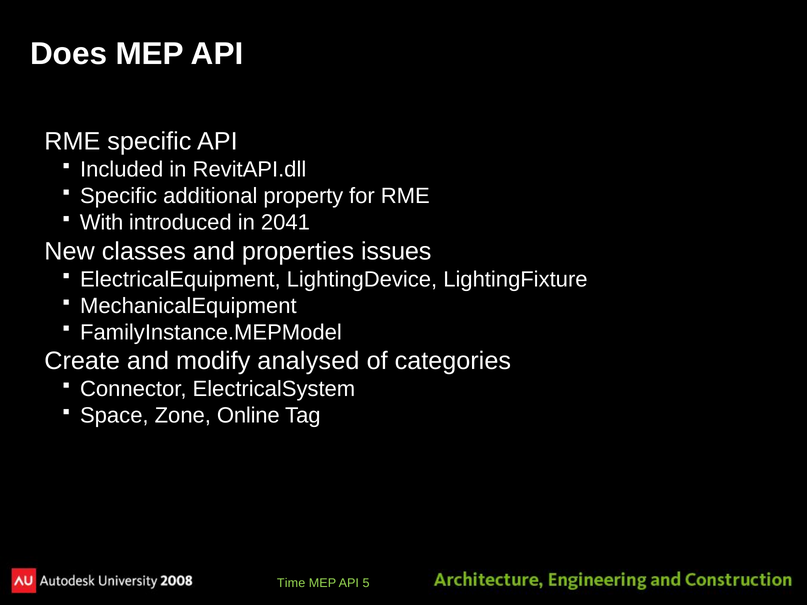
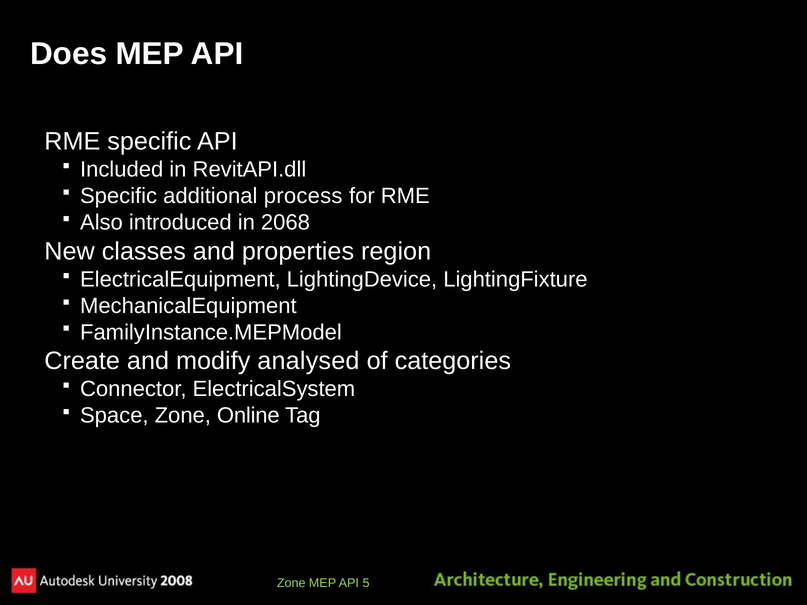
property: property -> process (303, 196)
With: With -> Also (101, 223)
2041: 2041 -> 2068 (285, 223)
issues: issues -> region (396, 251)
Time: Time -> Zone (291, 583)
